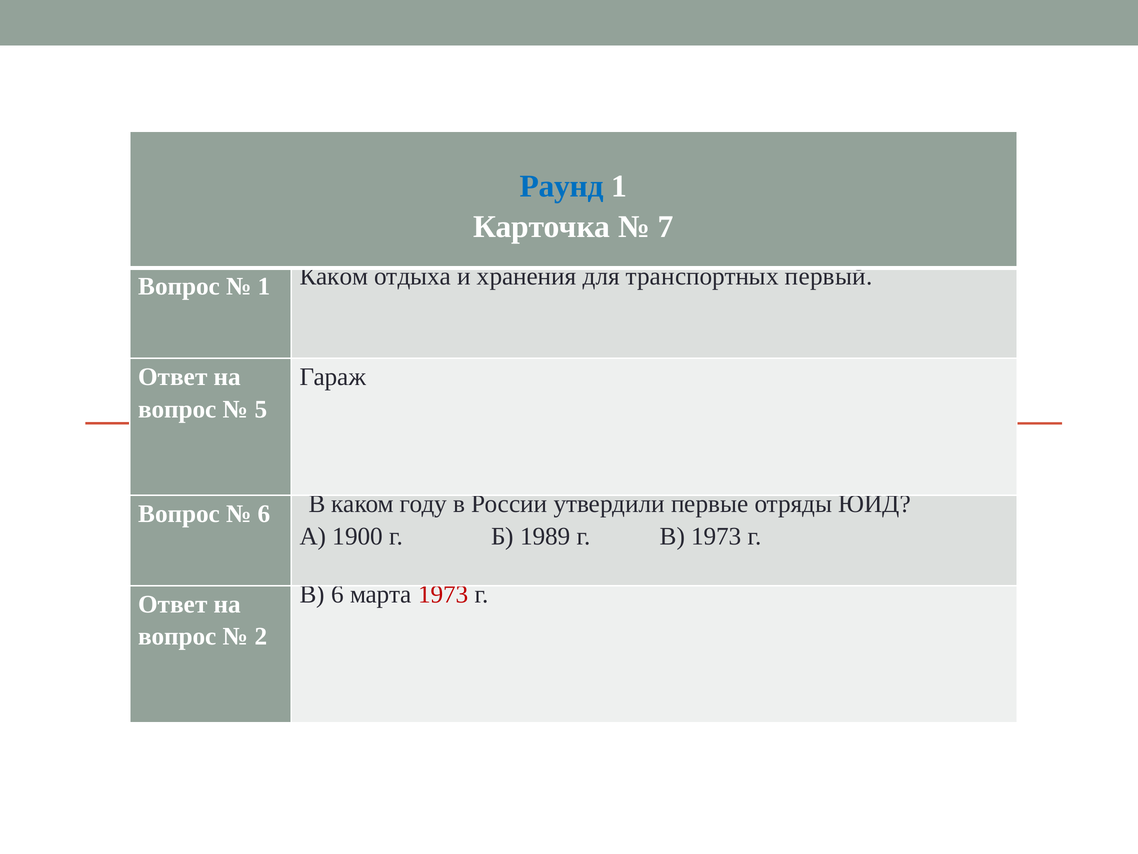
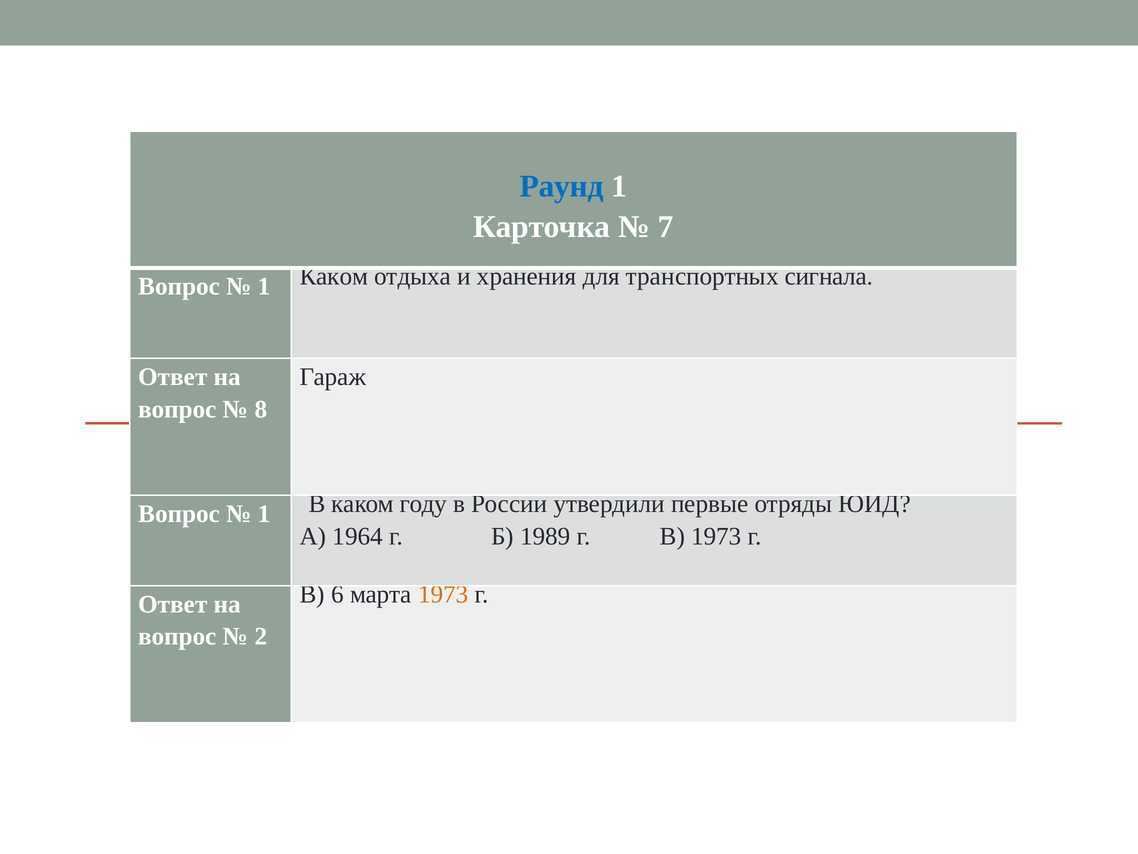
первый: первый -> сигнала (829, 276)
5: 5 -> 8 (261, 409)
6: 6 -> 1 (264, 514)
1900: 1900 -> 1964 (358, 536)
1973 colour: red -> orange (443, 594)
